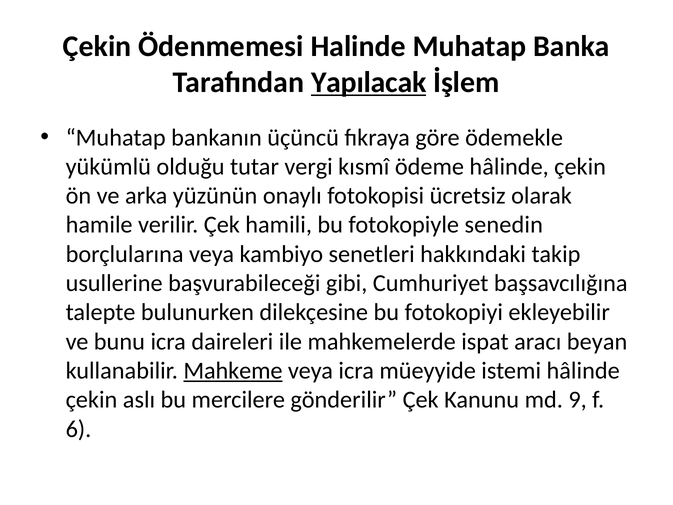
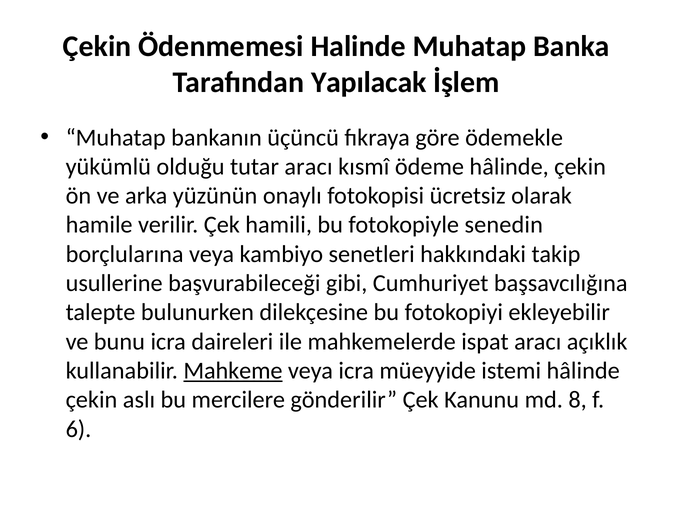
Yapılacak underline: present -> none (369, 82)
tutar vergi: vergi -> aracı (308, 167)
beyan: beyan -> açıklık (597, 341)
9: 9 -> 8 (578, 400)
